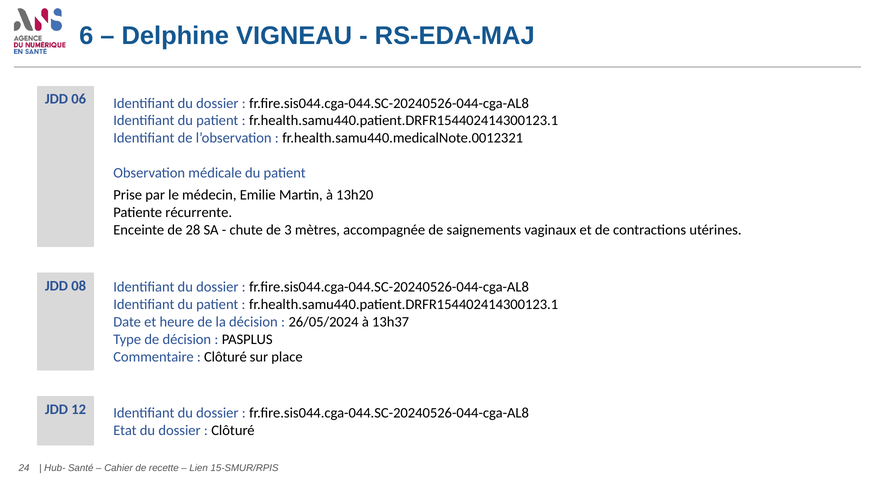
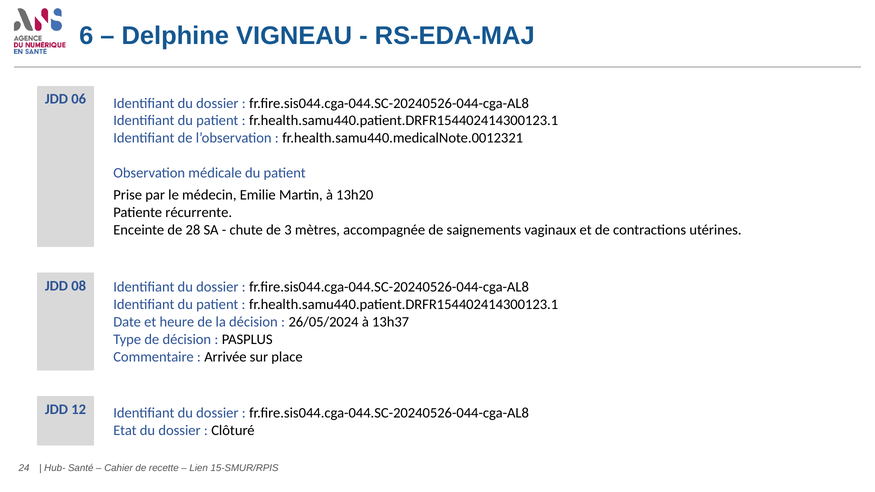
Clôturé: Clôturé -> Arrivée (225, 357)
